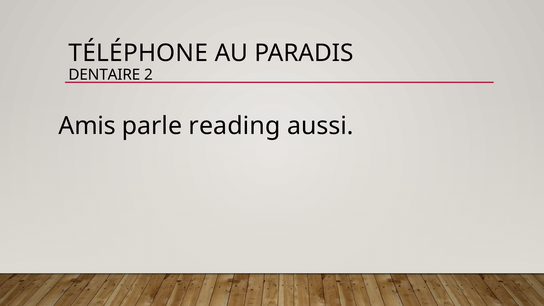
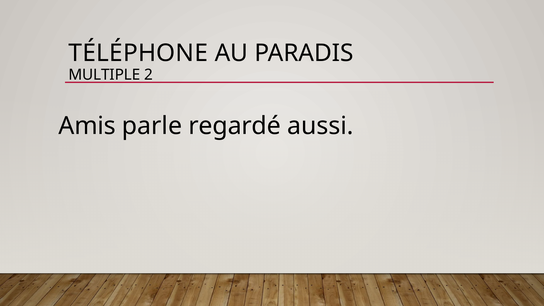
DENTAIRE: DENTAIRE -> MULTIPLE (104, 75)
reading: reading -> regardé (235, 126)
